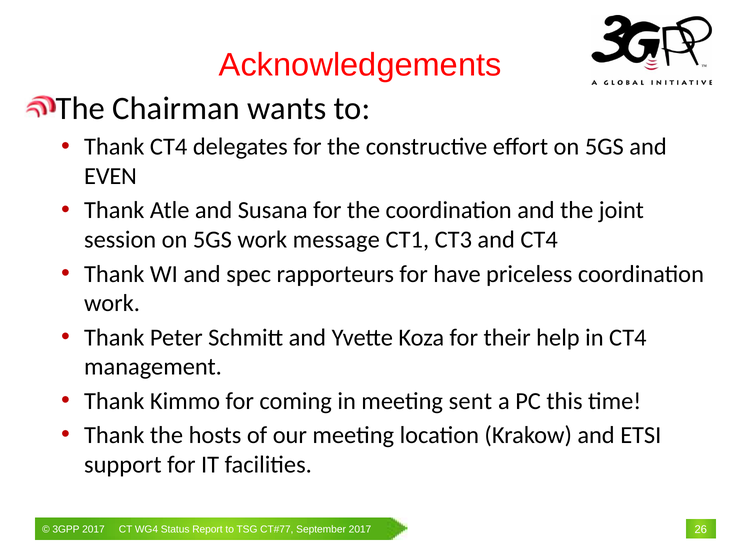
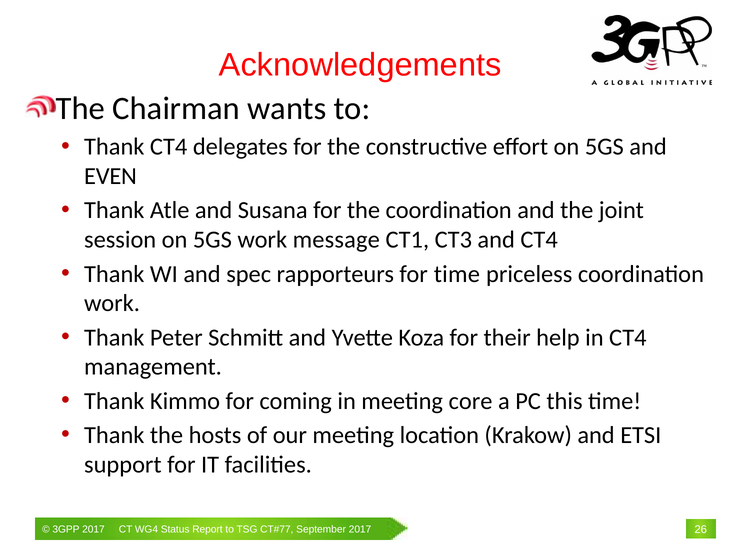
for have: have -> time (457, 274)
sent: sent -> core (471, 401)
